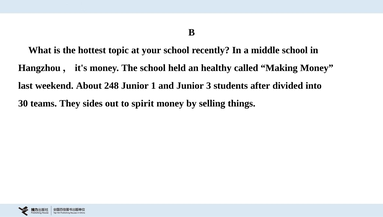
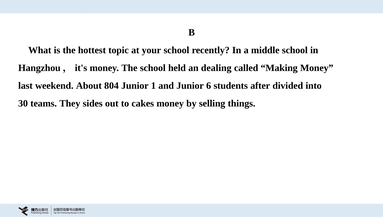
healthy: healthy -> dealing (216, 68)
248: 248 -> 804 (111, 85)
3: 3 -> 6 (209, 85)
spirit: spirit -> cakes (143, 103)
